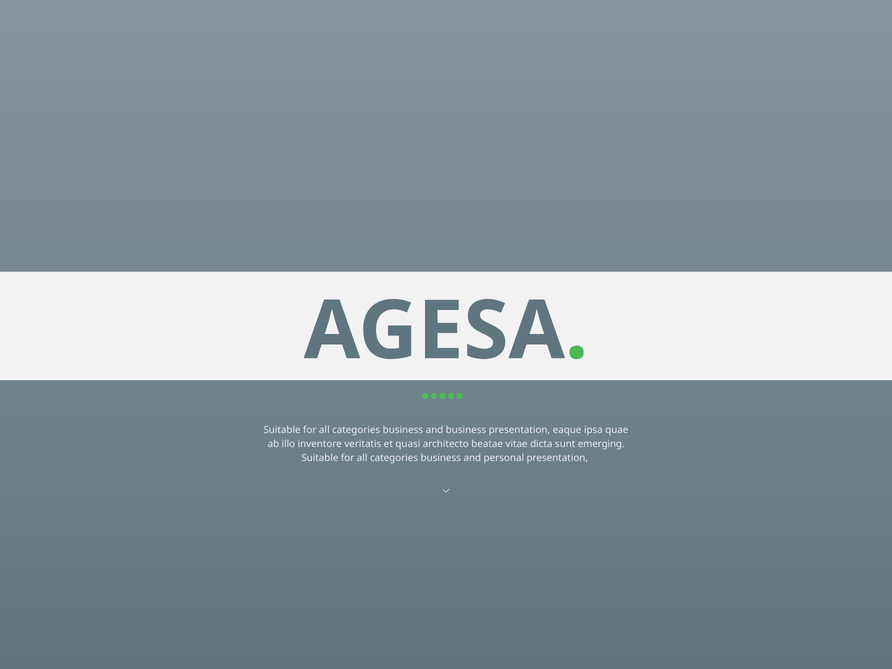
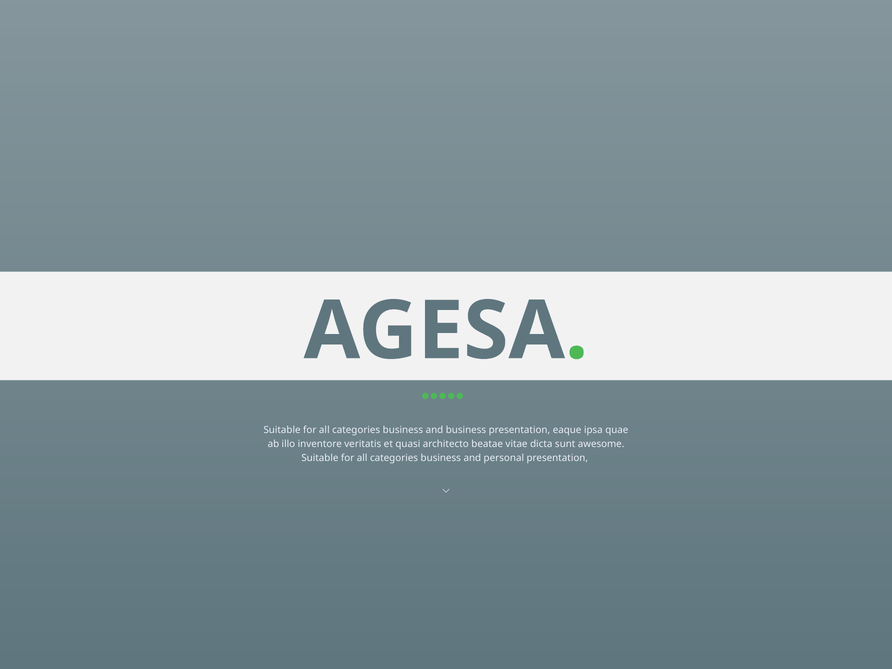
emerging: emerging -> awesome (601, 444)
